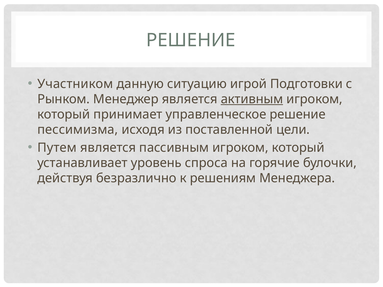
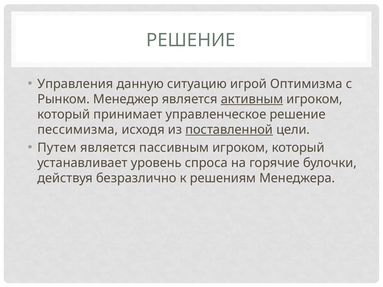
Участником: Участником -> Управления (75, 84)
Подготовки: Подготовки -> Оптимизма (306, 84)
поставленной underline: none -> present (229, 130)
